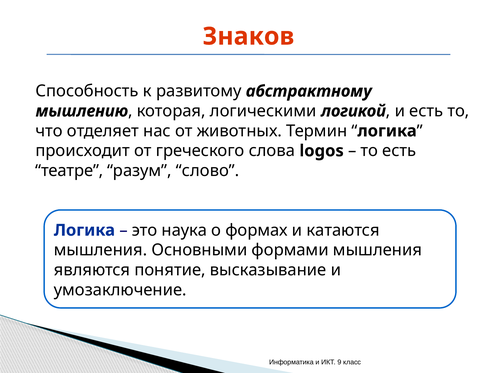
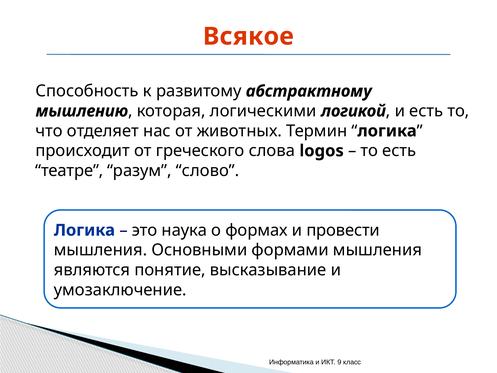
Знаков: Знаков -> Всякое (248, 36)
катаются: катаются -> провести (343, 230)
